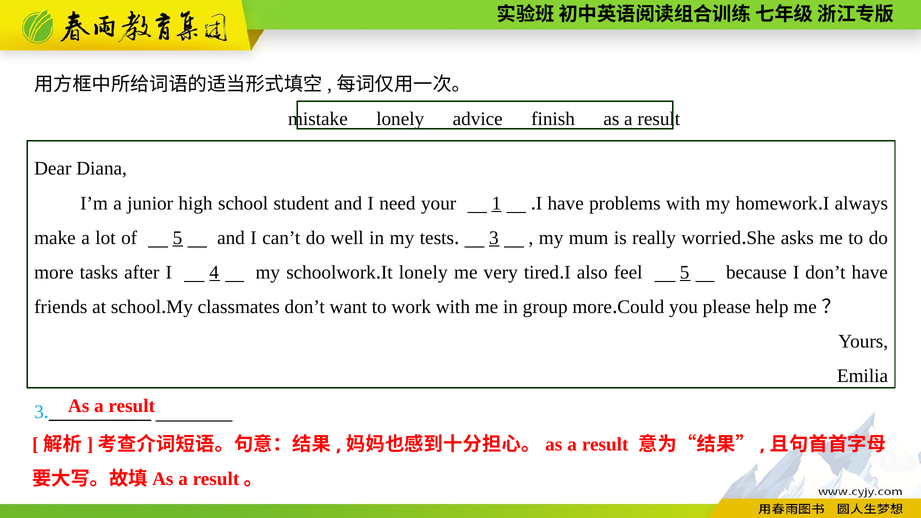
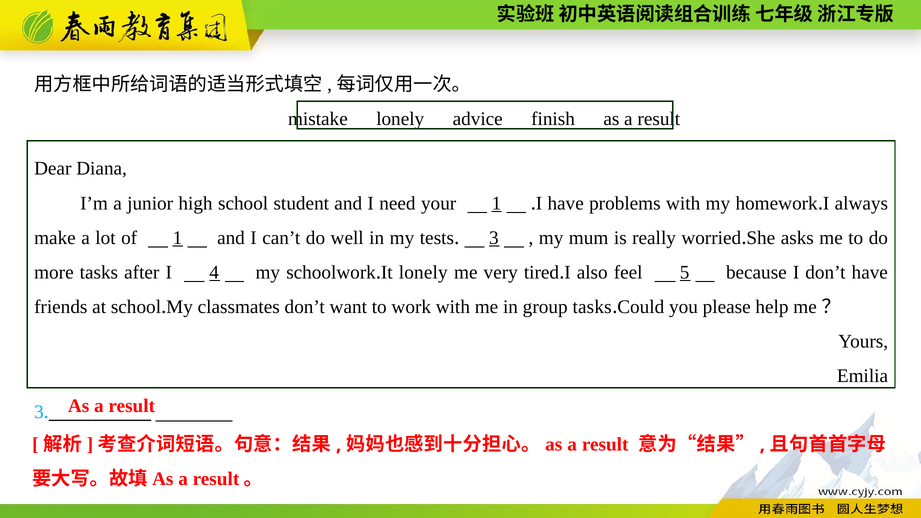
of 5: 5 -> 1 (177, 238)
group more: more -> tasks (592, 307)
